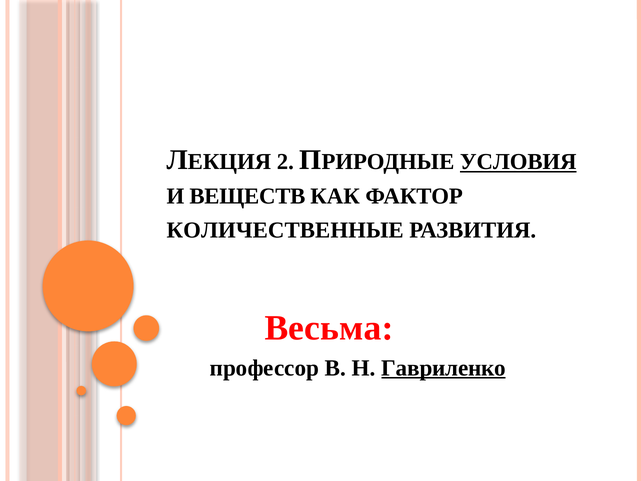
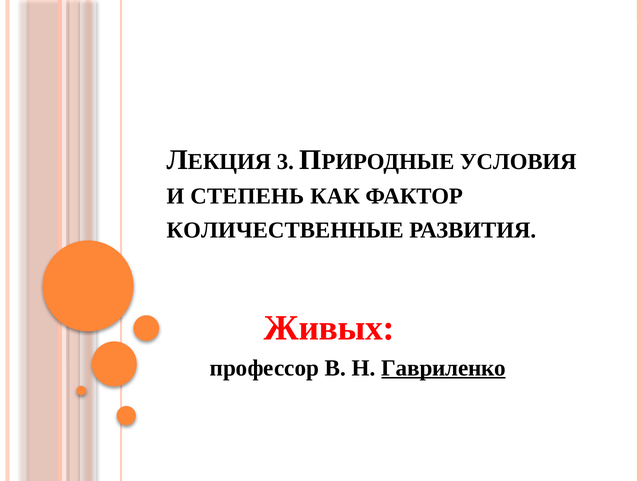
2: 2 -> 3 (285, 162)
УСЛОВИЯ underline: present -> none (518, 162)
ВЕЩЕСТВ: ВЕЩЕСТВ -> СТЕПЕНЬ (247, 196)
Весьма: Весьма -> Живых (329, 328)
